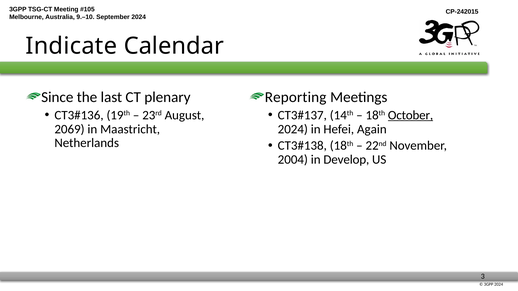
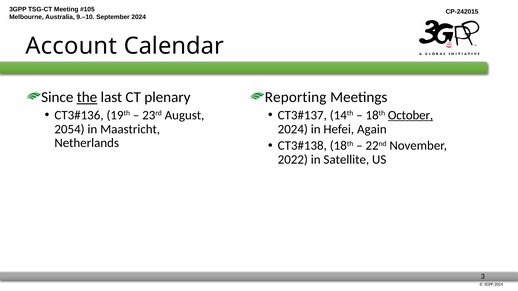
Indicate: Indicate -> Account (71, 46)
the underline: none -> present (87, 97)
2069: 2069 -> 2054 (69, 129)
2004: 2004 -> 2022 (293, 160)
Develop: Develop -> Satellite (346, 160)
